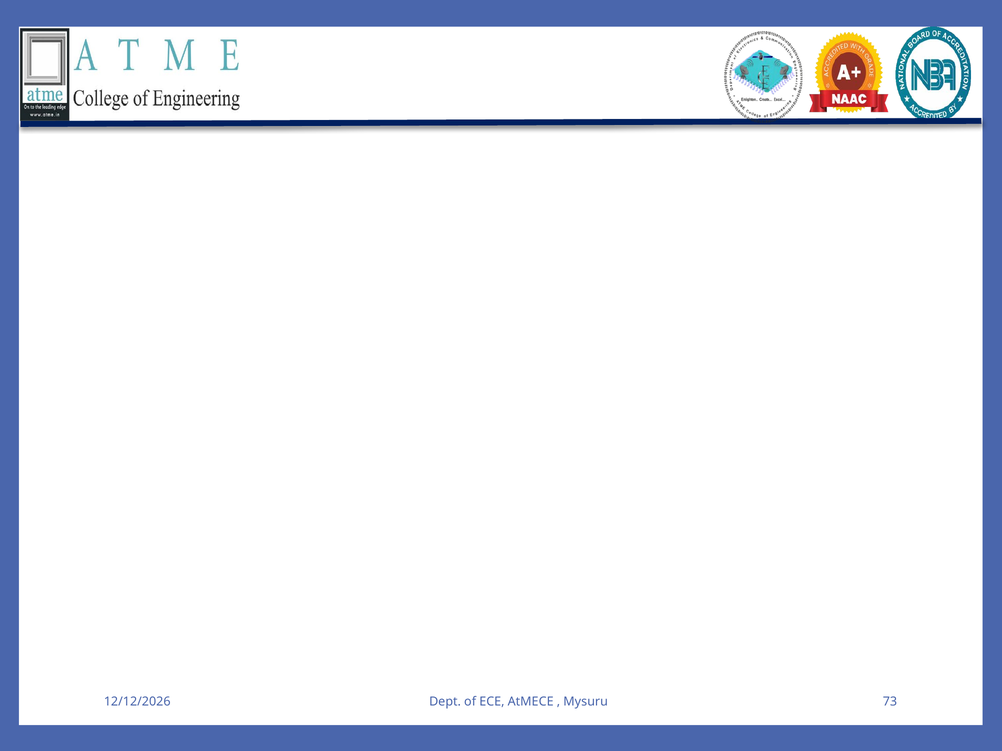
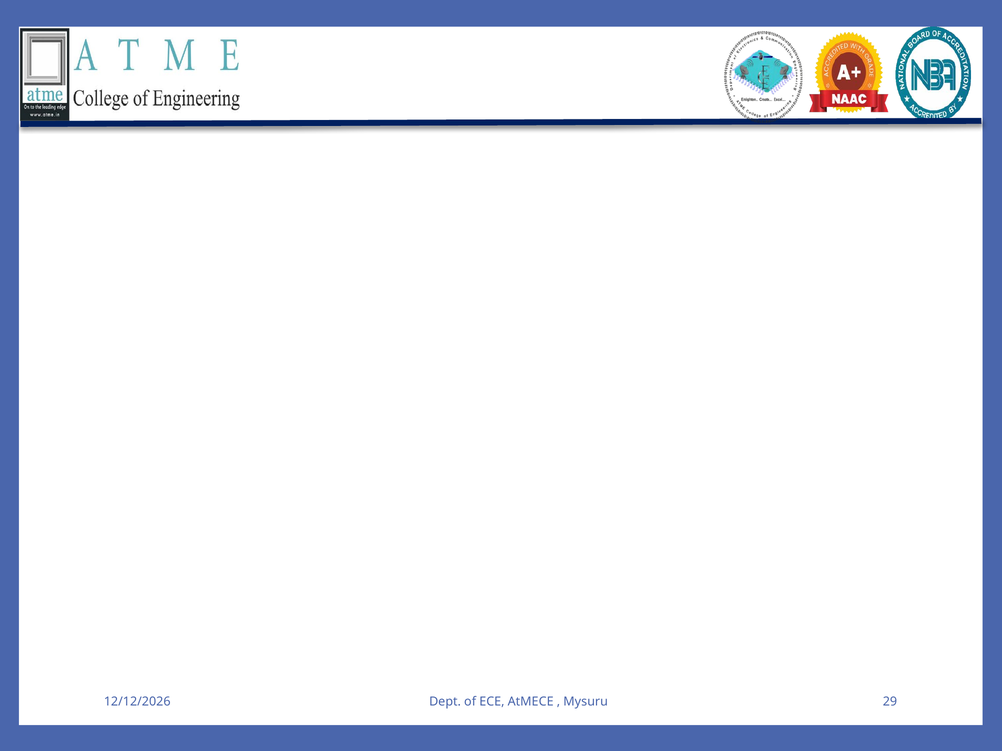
73: 73 -> 29 (890, 702)
